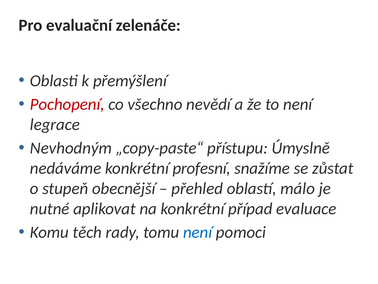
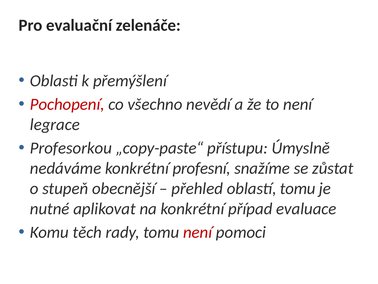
Nevhodným: Nevhodným -> Profesorkou (71, 148)
oblastí málo: málo -> tomu (298, 188)
není colour: blue -> red (198, 232)
